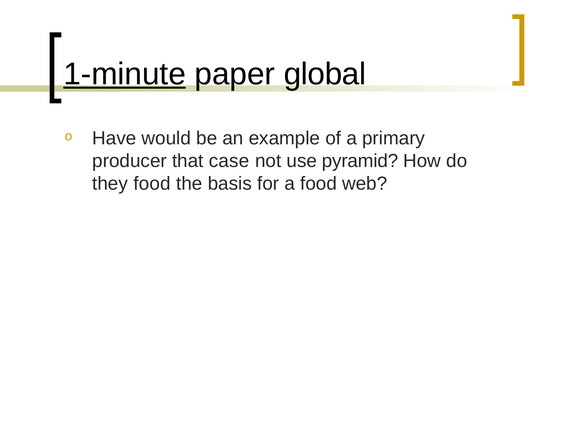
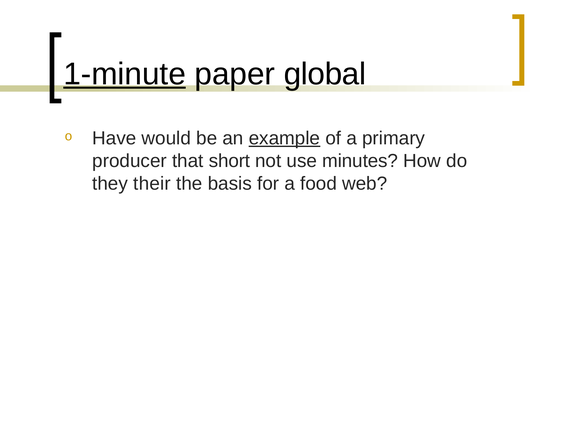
example underline: none -> present (284, 138)
case: case -> short (229, 161)
pyramid: pyramid -> minutes (360, 161)
they food: food -> their (152, 184)
